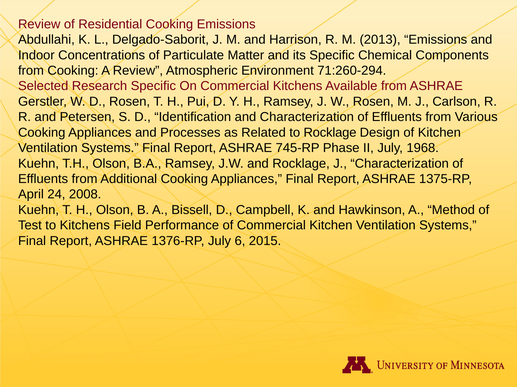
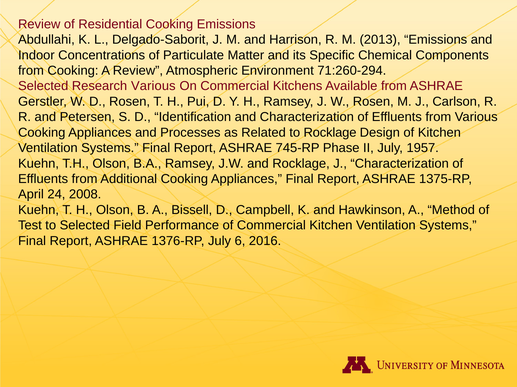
Research Specific: Specific -> Various (153, 86)
1968: 1968 -> 1957 (423, 148)
to Kitchens: Kitchens -> Selected (85, 226)
2015: 2015 -> 2016 (265, 241)
